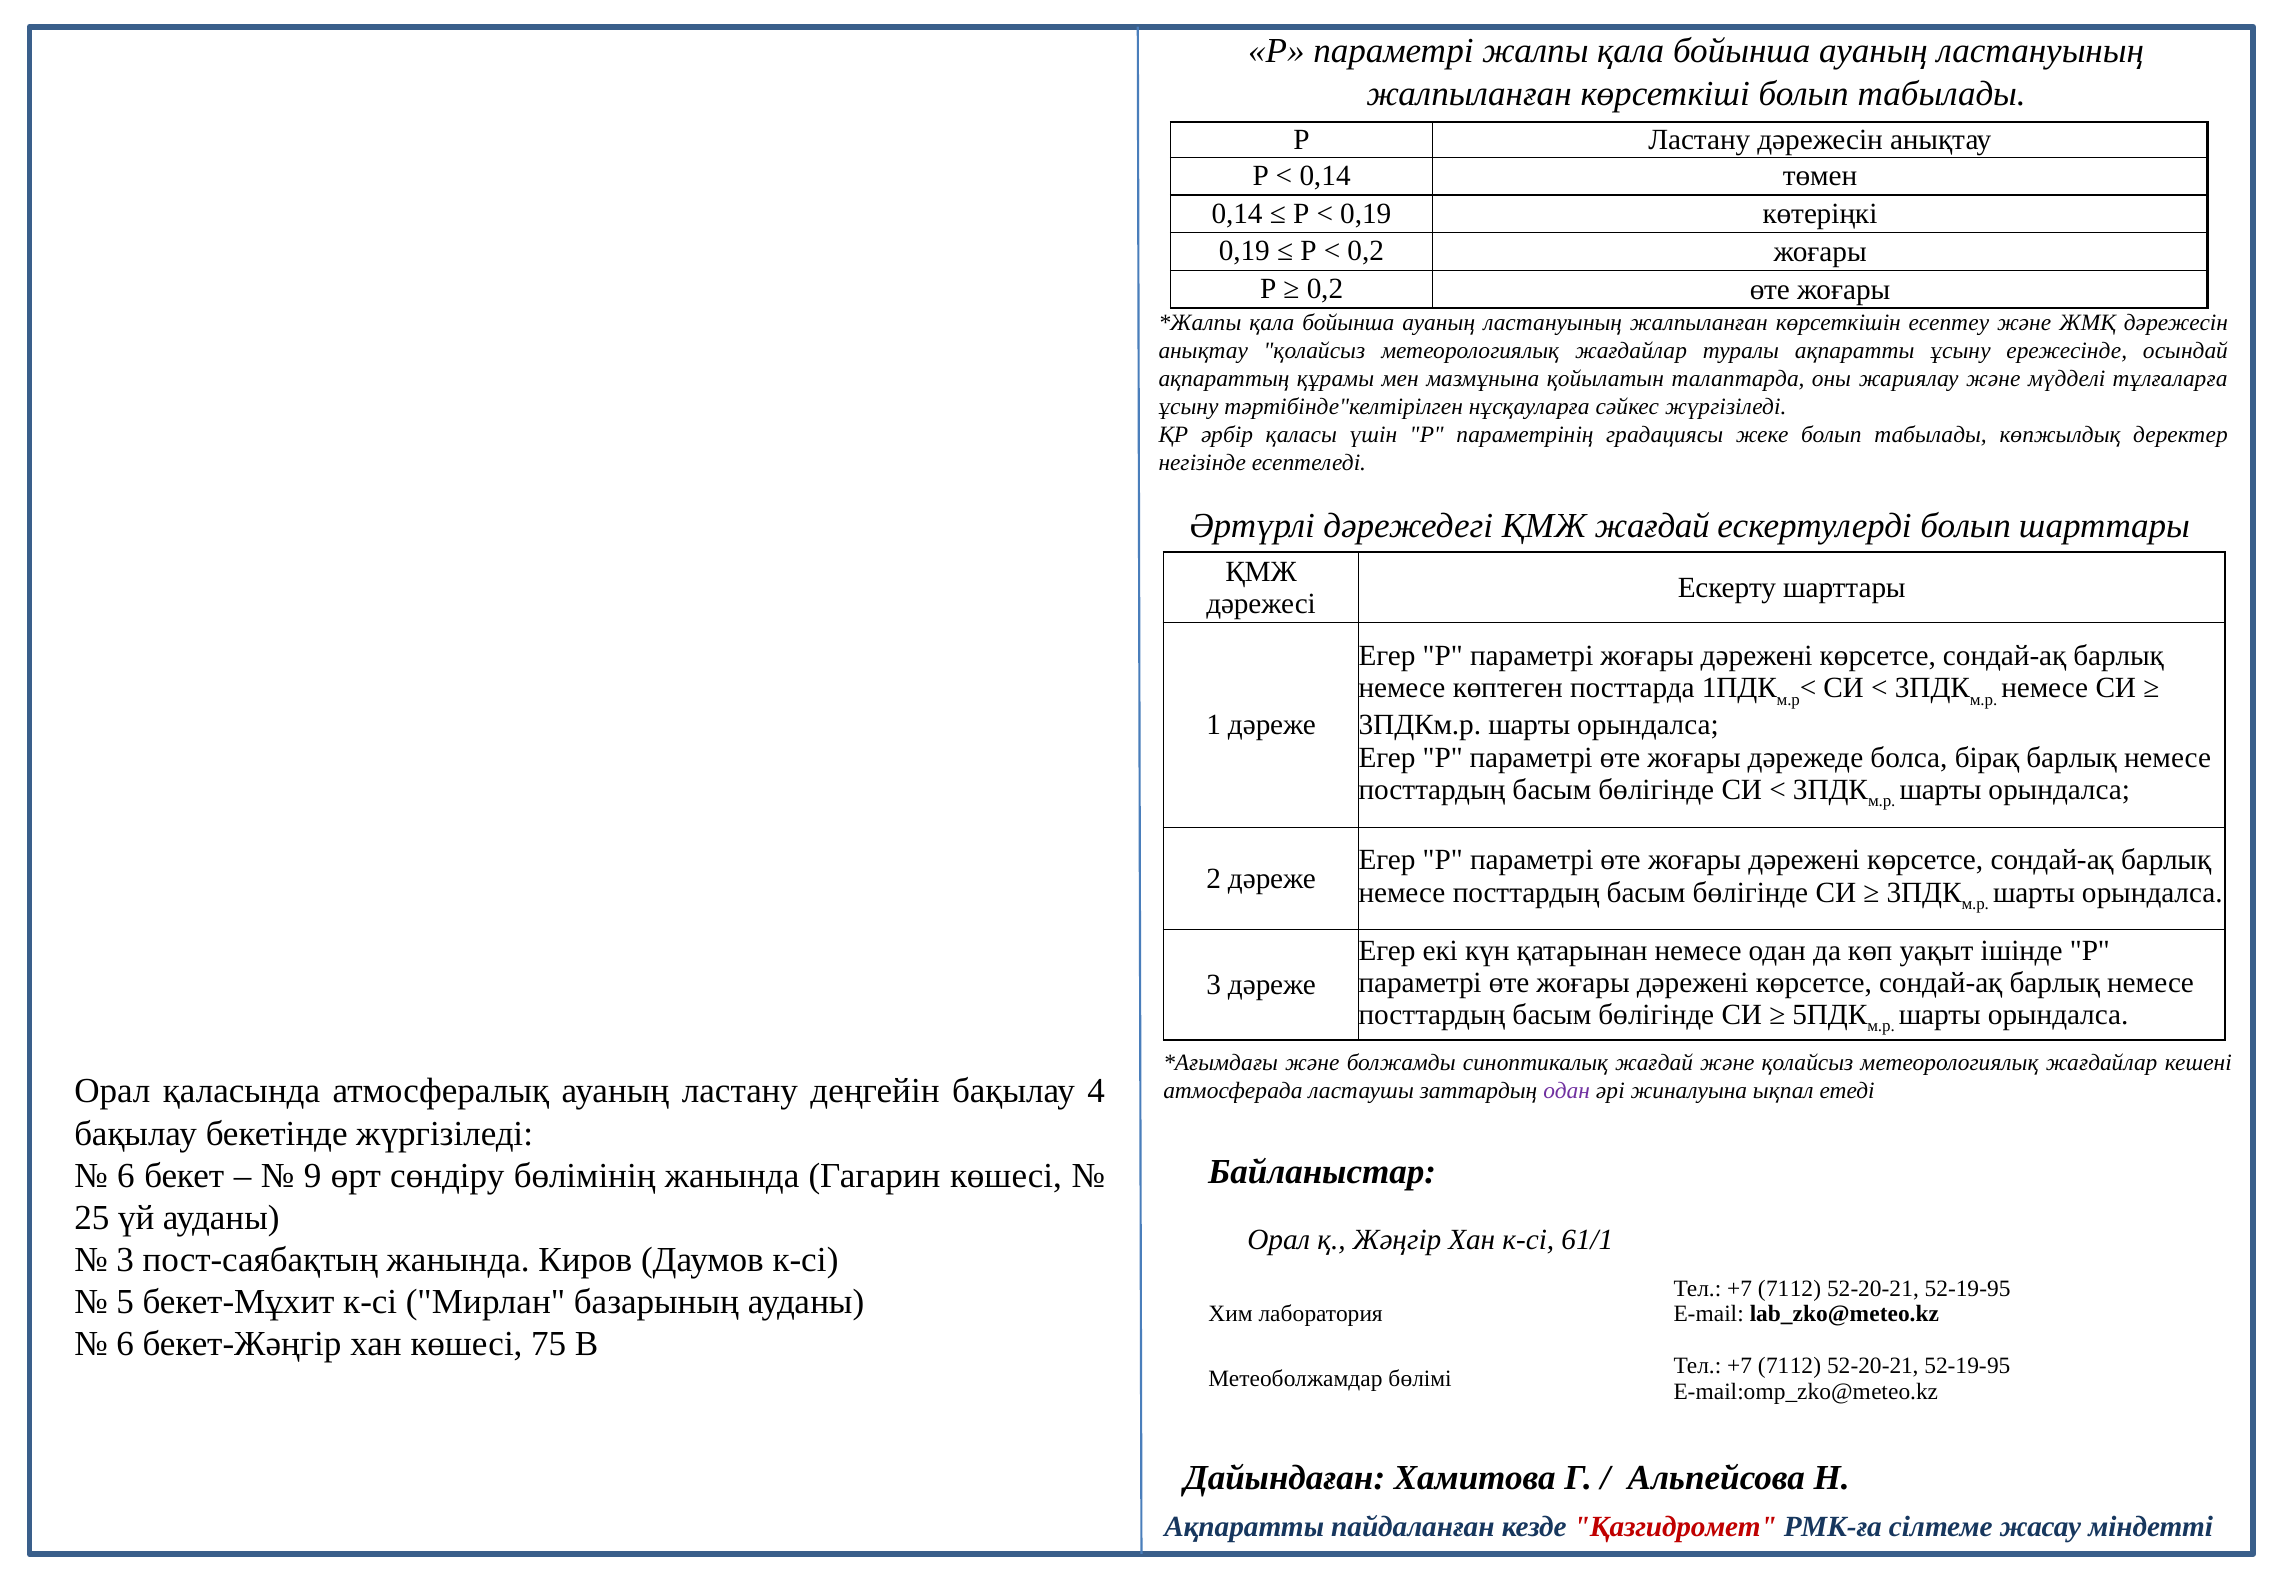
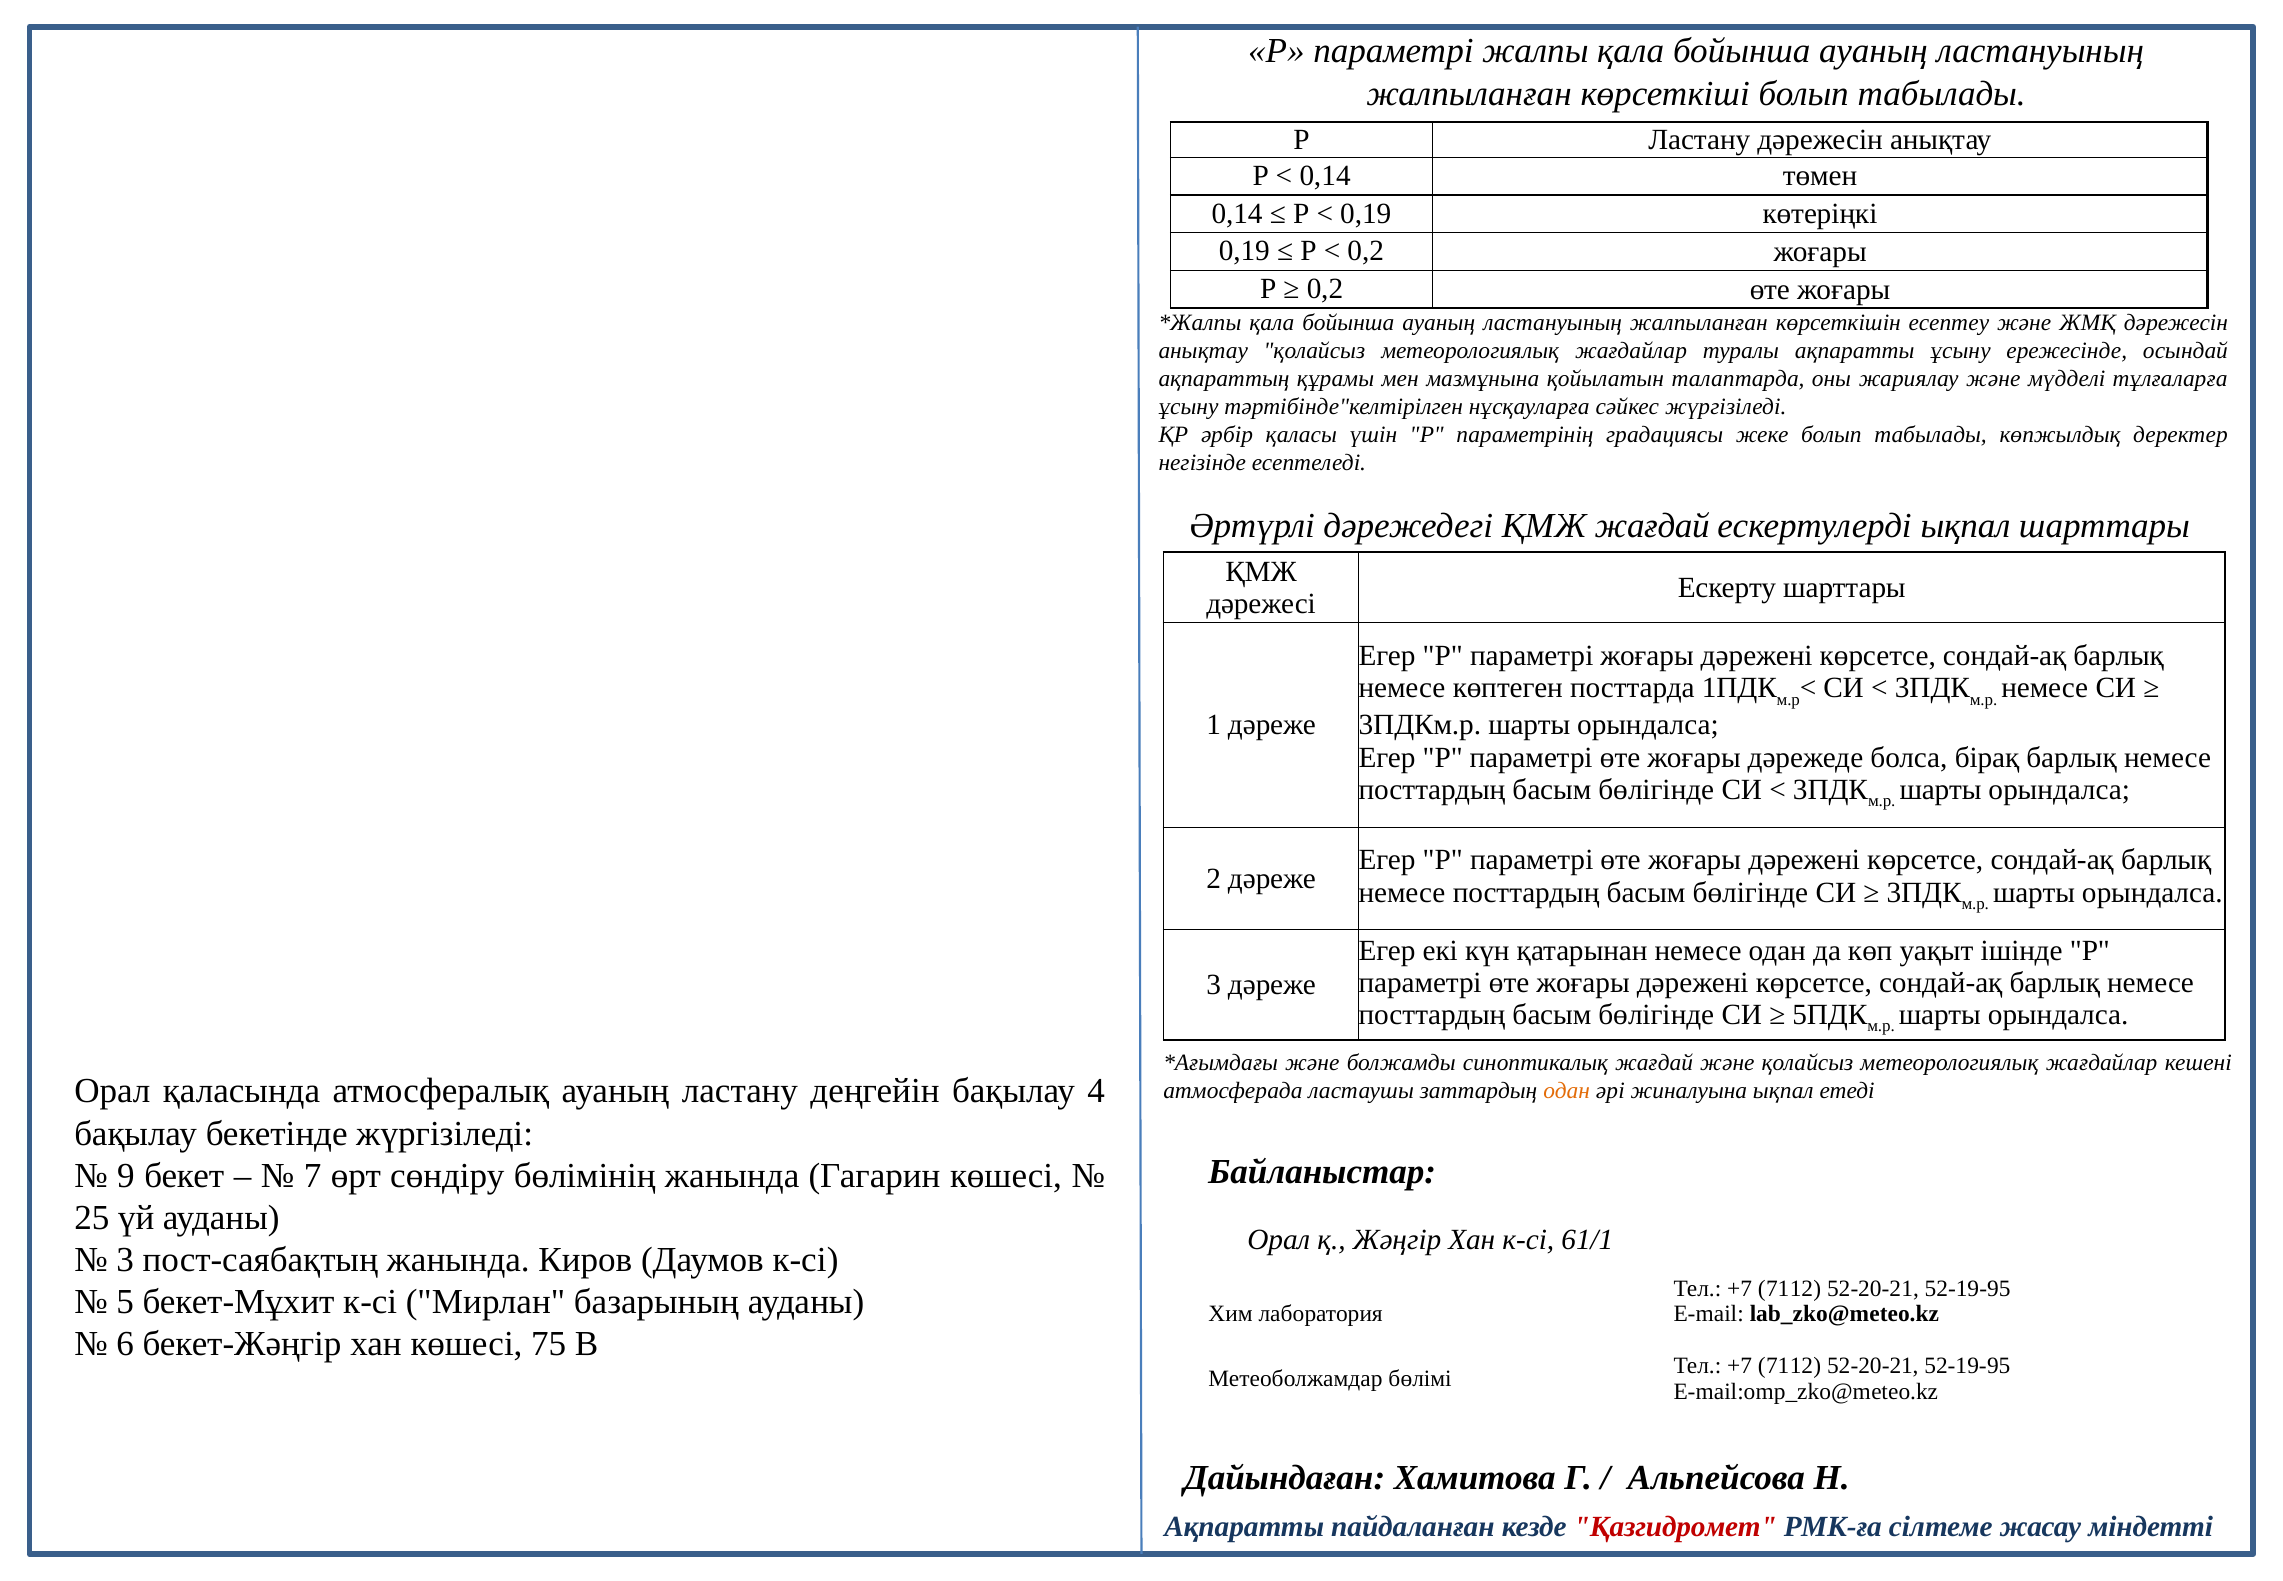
ескертулерді болып: болып -> ықпал (1966, 526)
одан colour: purple -> orange (1567, 1091)
6: 6 -> 9 (126, 1175)
9: 9 -> 7 (313, 1175)
